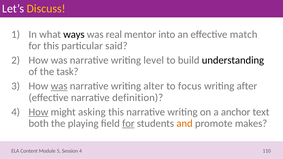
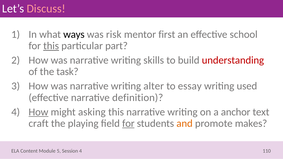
Discuss colour: yellow -> pink (46, 9)
real: real -> risk (114, 34)
into: into -> first (167, 34)
match: match -> school (244, 34)
this underline: none -> present (51, 46)
said: said -> part (116, 46)
level: level -> skills (154, 60)
understanding colour: black -> red (233, 60)
was underline: present -> none (59, 86)
focus: focus -> essay (190, 86)
after: after -> used (247, 86)
both: both -> craft (39, 124)
